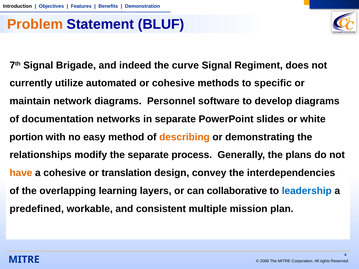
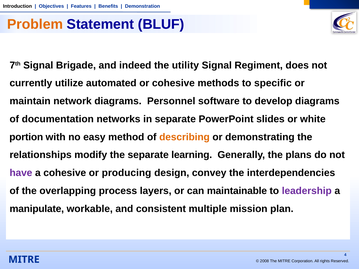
curve: curve -> utility (185, 65)
process: process -> learning (192, 155)
have colour: orange -> purple (21, 173)
translation: translation -> producing (127, 173)
learning: learning -> process (118, 191)
collaborative: collaborative -> maintainable (237, 191)
leadership colour: blue -> purple (307, 191)
predefined: predefined -> manipulate (37, 209)
